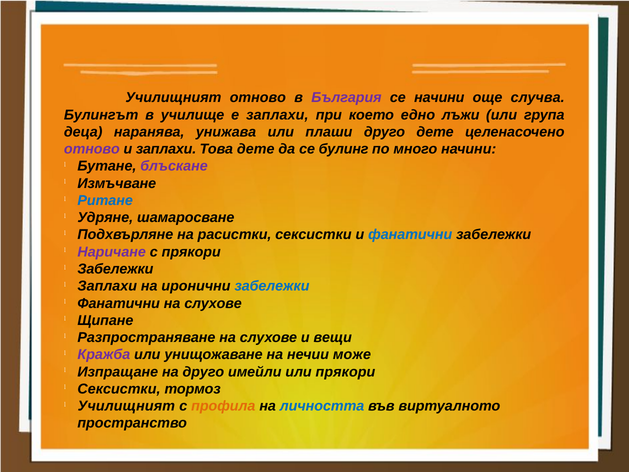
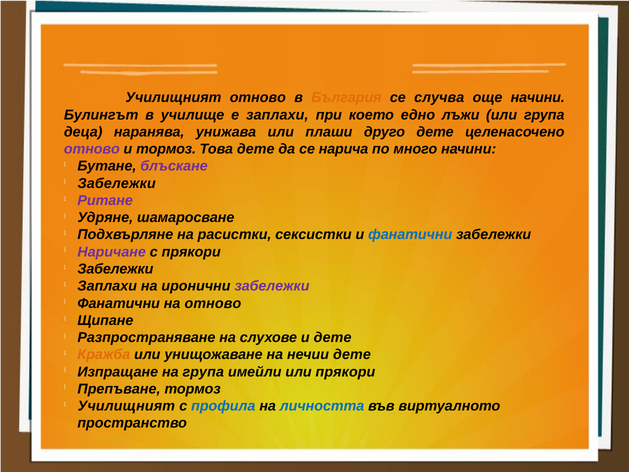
България colour: purple -> orange (346, 98)
се начини: начини -> случва (439, 98)
още случва: случва -> начини (538, 98)
и заплахи: заплахи -> тормоз (166, 149)
булинг: булинг -> нарича (344, 149)
Измъчване: Измъчване -> Забележки (117, 183)
Ритане colour: blue -> purple (105, 200)
забележки colour: blue -> purple (272, 286)
слухове: слухове -> отново (213, 303)
и вещи: вещи -> дете (333, 337)
Кражба colour: purple -> orange (104, 354)
нечии може: може -> дете (352, 354)
на друго: друго -> група (203, 372)
Сексистки: Сексистки -> Препъване (119, 389)
профила colour: orange -> blue (223, 406)
